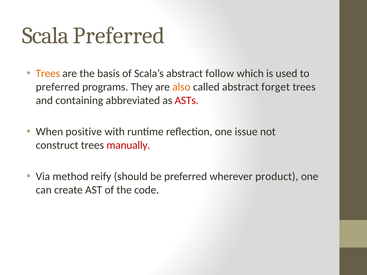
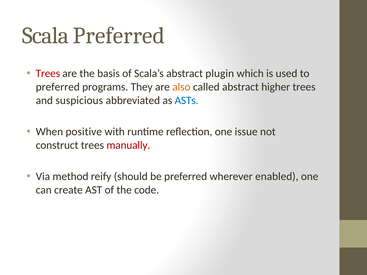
Trees colour: orange -> red (48, 74)
follow: follow -> plugin (220, 74)
forget: forget -> higher (276, 87)
containing: containing -> suspicious (79, 100)
ASTs colour: red -> blue (187, 100)
product: product -> enabled (277, 177)
